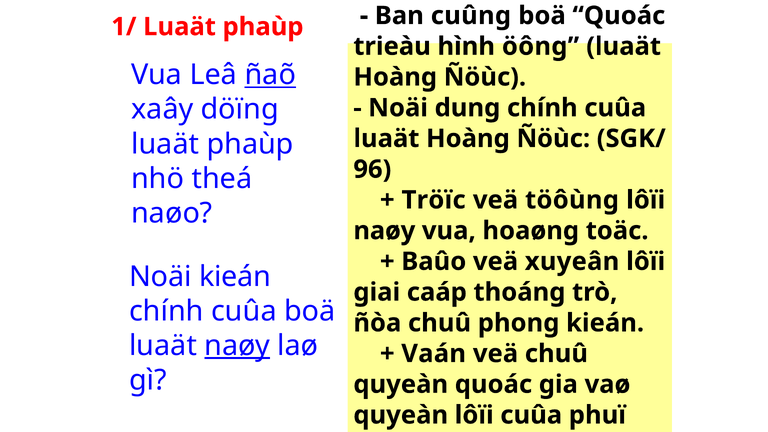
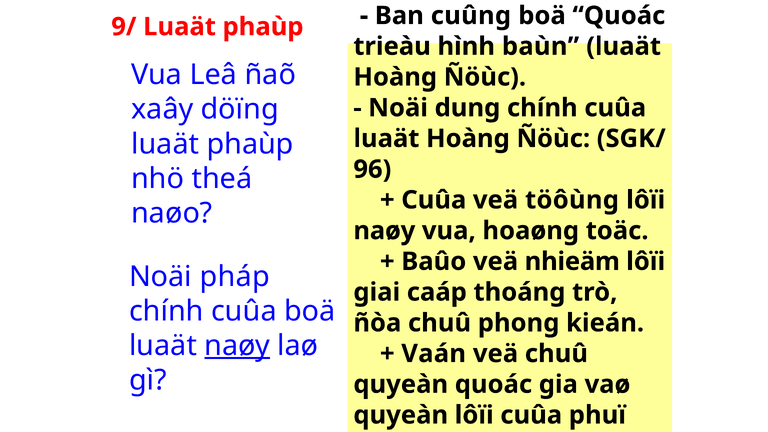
1/: 1/ -> 9/ (124, 27)
öông: öông -> baùn (541, 46)
ñaõ underline: present -> none (270, 75)
Tröïc: Tröïc -> Cuûa (434, 200)
xuyeân: xuyeân -> nhieäm (572, 261)
Noäi kieán: kieán -> pháp (235, 276)
